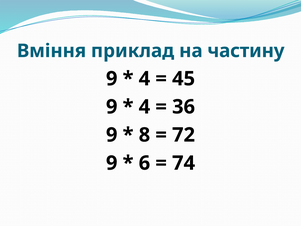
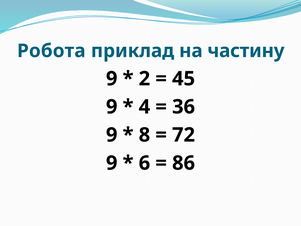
Вміння: Вміння -> Робота (51, 51)
4: 4 -> 2 (144, 79)
74: 74 -> 86 (184, 163)
